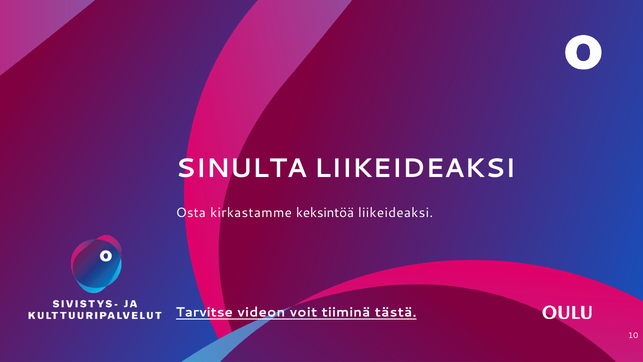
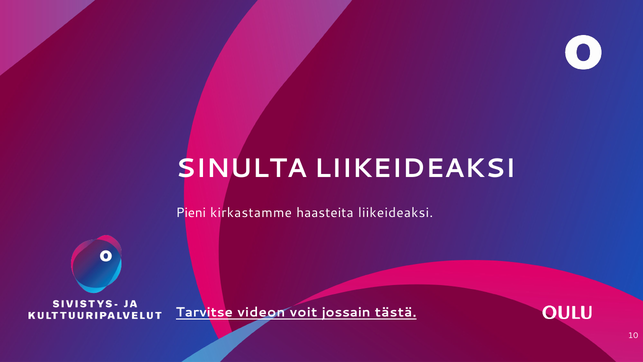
Osta: Osta -> Pieni (191, 213)
keksintöä: keksintöä -> haasteita (325, 213)
tiiminä: tiiminä -> jossain (346, 312)
